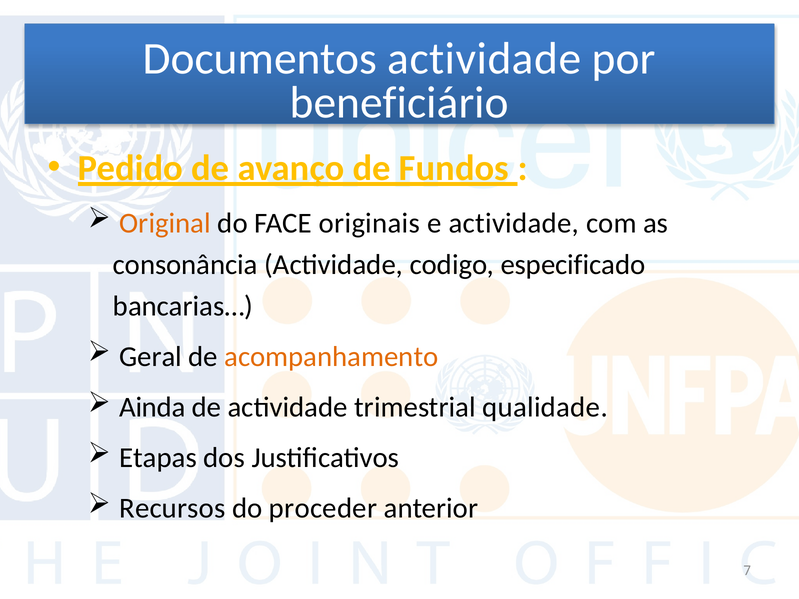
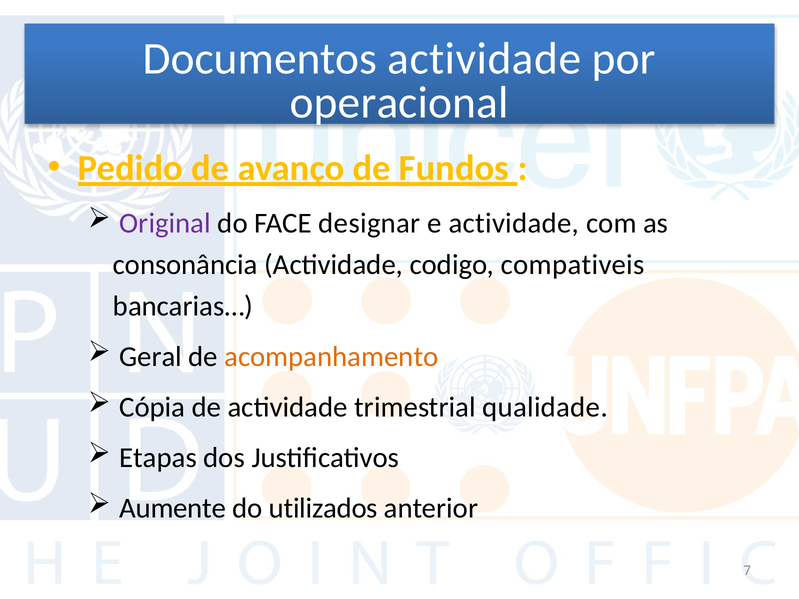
beneficiário: beneficiário -> operacional (399, 103)
Original colour: orange -> purple (165, 223)
originais: originais -> designar (369, 223)
especificado: especificado -> compativeis (573, 265)
Ainda: Ainda -> Cópia (152, 407)
Recursos: Recursos -> Aumente (173, 509)
proceder: proceder -> utilizados (323, 509)
